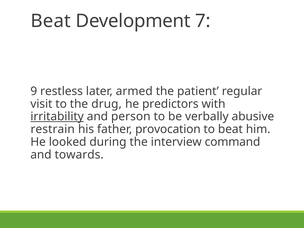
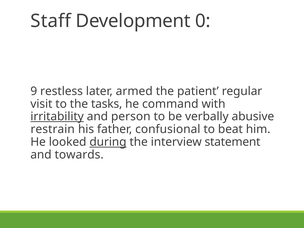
Beat: Beat -> Staff (51, 21)
7: 7 -> 0 (203, 21)
drug: drug -> tasks (107, 104)
predictors: predictors -> command (170, 104)
provocation: provocation -> confusional (168, 129)
during underline: none -> present (108, 142)
command: command -> statement (233, 142)
